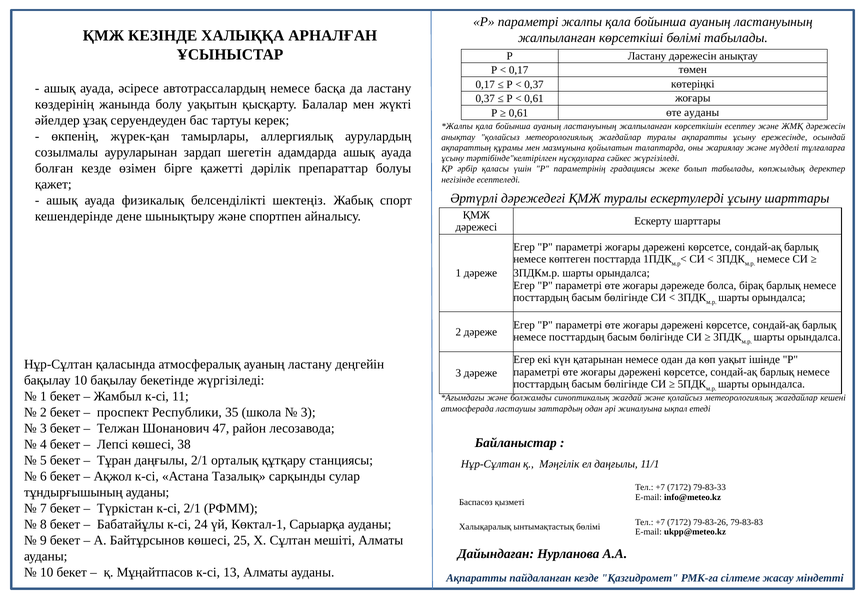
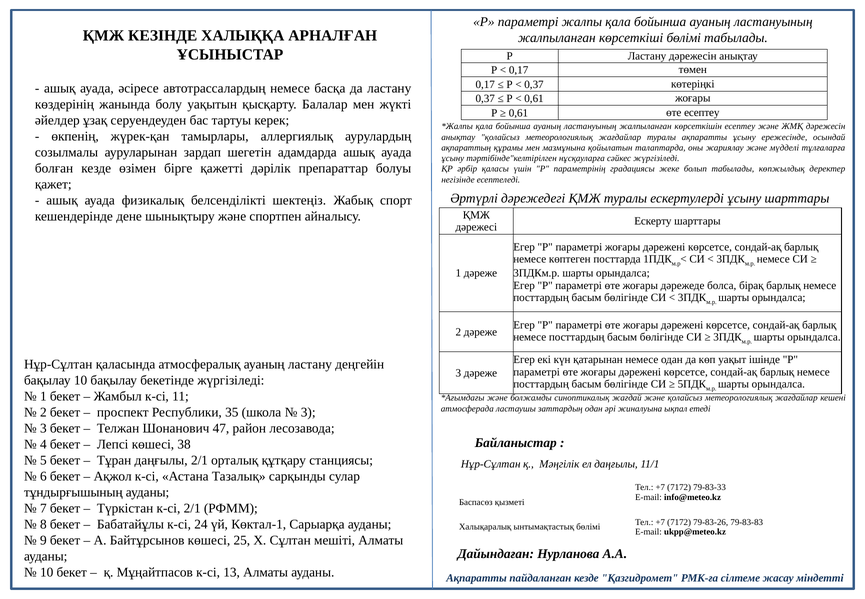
өте ауданы: ауданы -> есептеу (702, 113)
